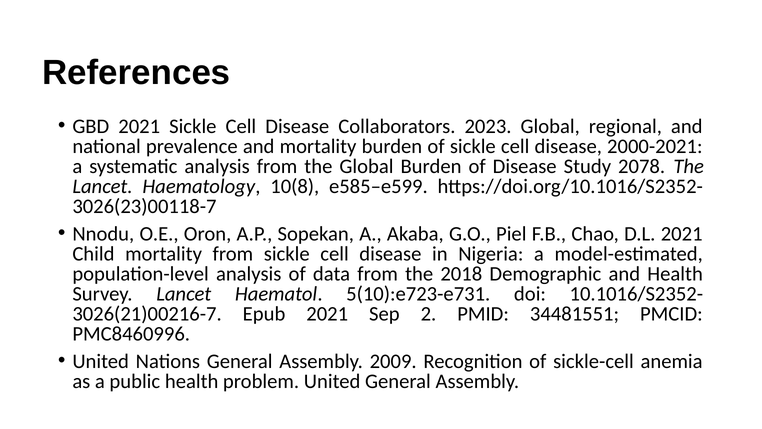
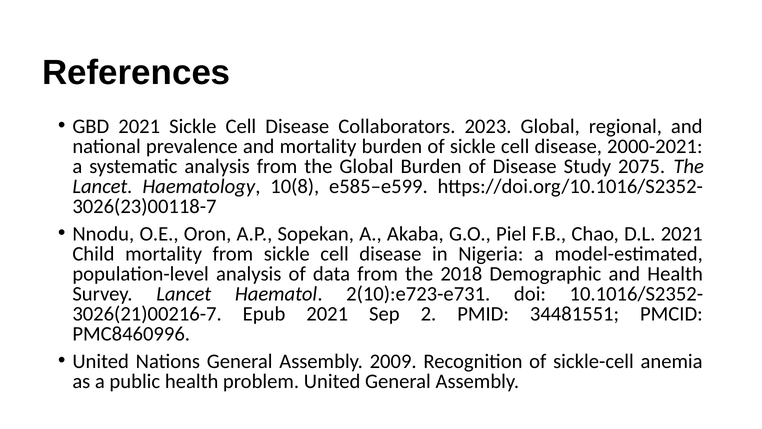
2078: 2078 -> 2075 (642, 166)
5(10):e723-e731: 5(10):e723-e731 -> 2(10):e723-e731 (418, 294)
